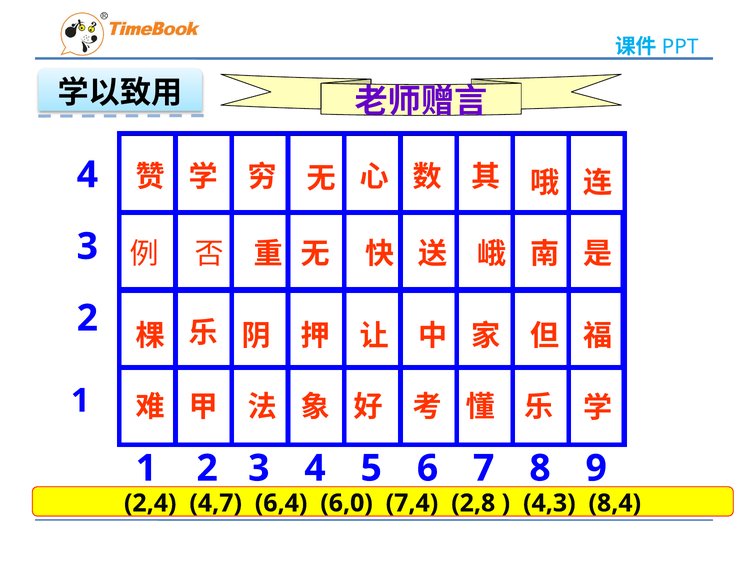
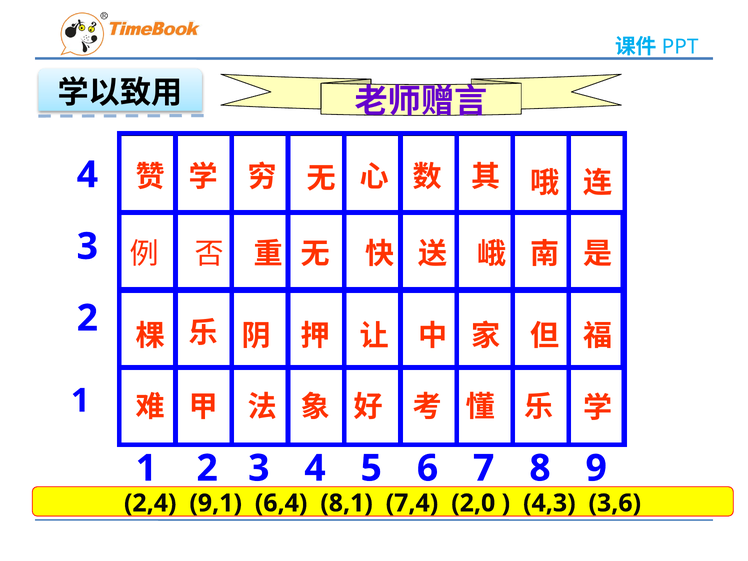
4,7: 4,7 -> 9,1 (216, 503)
6,0: 6,0 -> 8,1 (347, 503)
2,8: 2,8 -> 2,0 (473, 503)
8,4: 8,4 -> 3,6 (615, 503)
